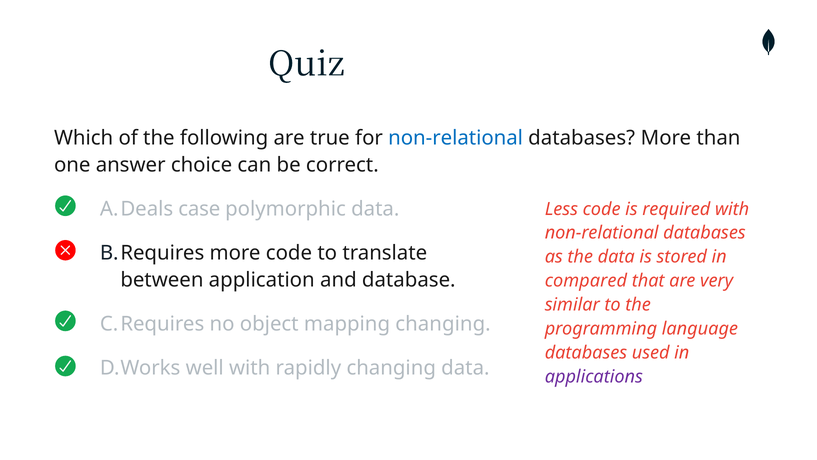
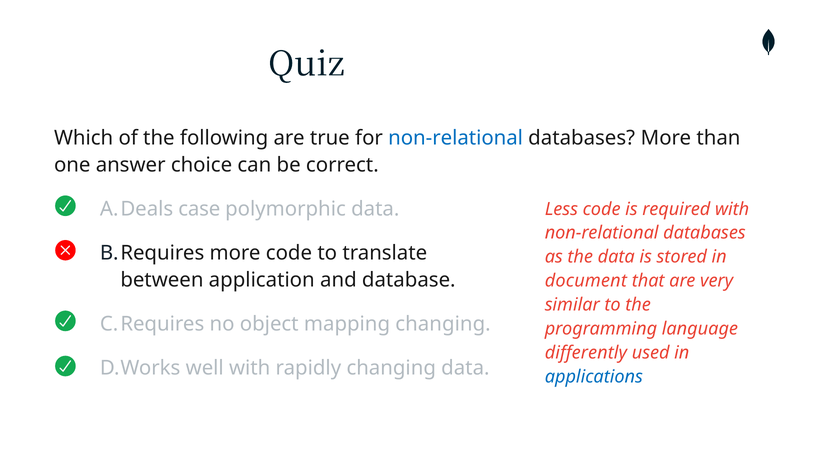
compared: compared -> document (586, 281)
databases: databases -> differently (586, 352)
applications colour: purple -> blue (594, 376)
